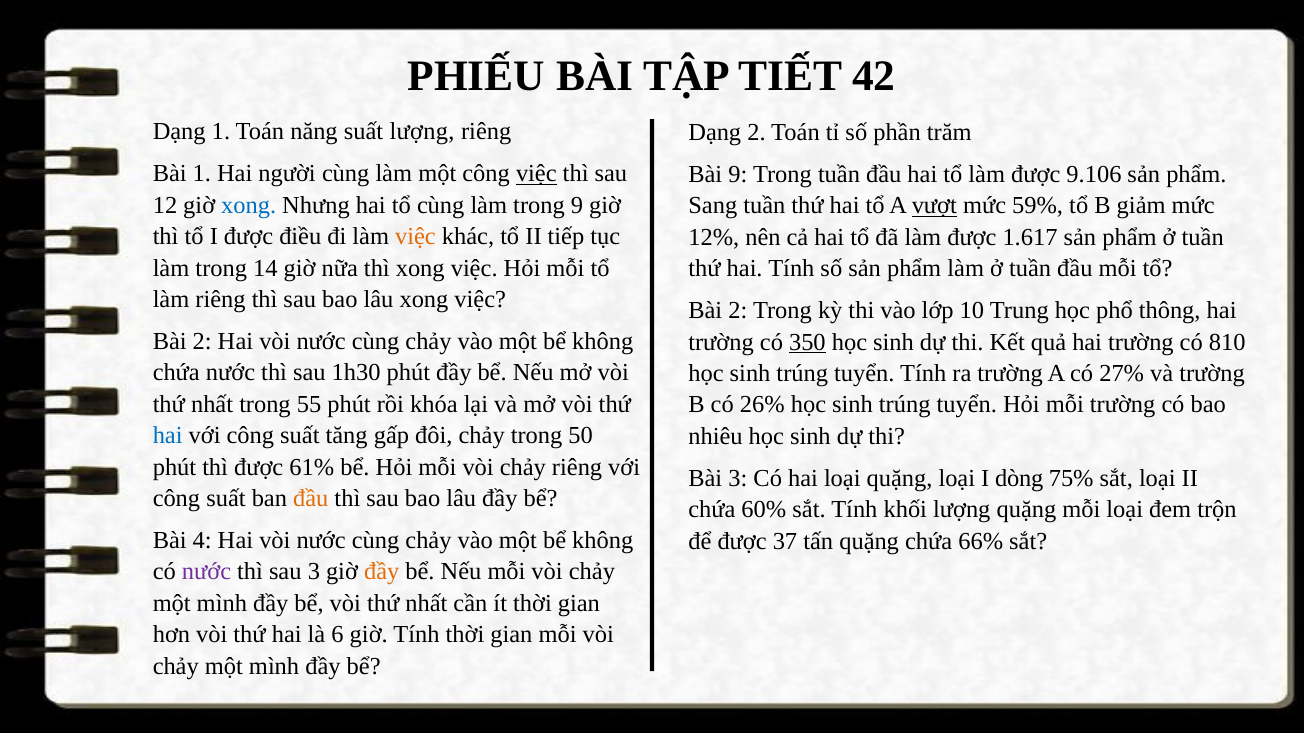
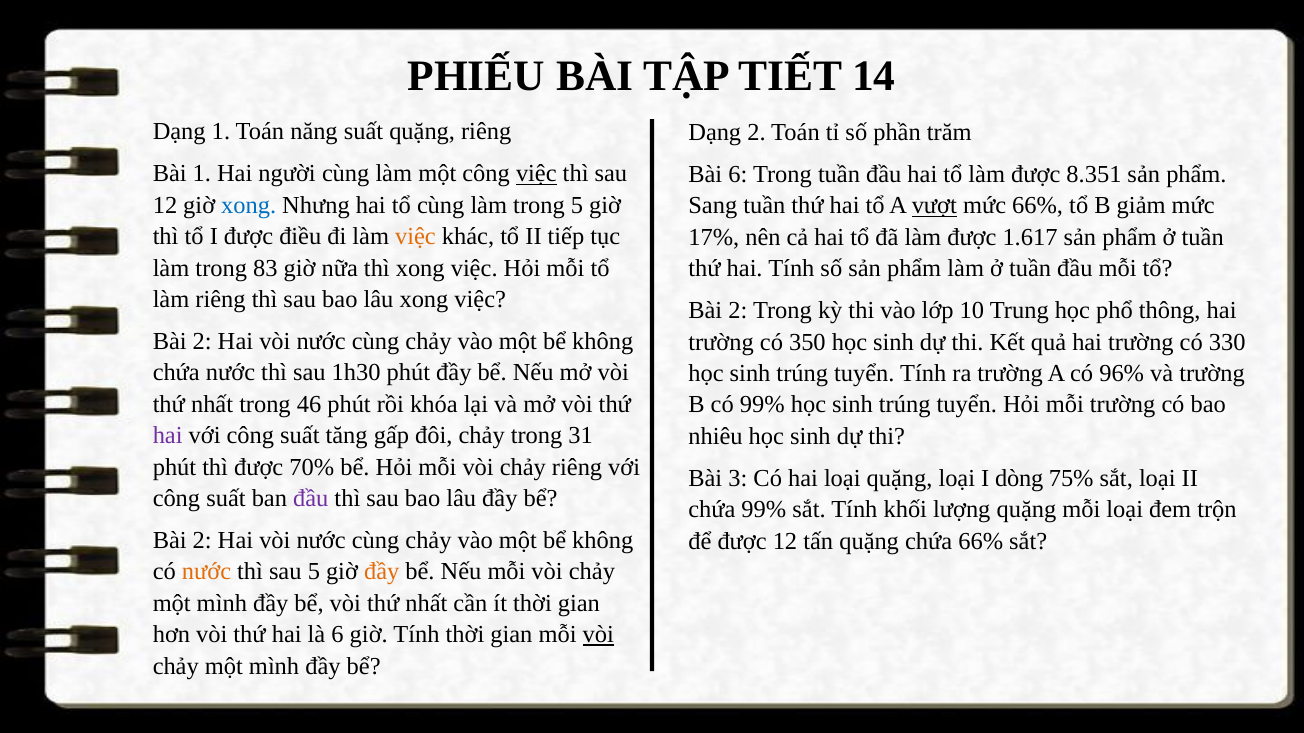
42: 42 -> 14 (874, 76)
suất lượng: lượng -> quặng (422, 132)
Bài 9: 9 -> 6 (738, 175)
9.106: 9.106 -> 8.351 (1094, 175)
trong 9: 9 -> 5 (577, 205)
mức 59%: 59% -> 66% (1038, 206)
12%: 12% -> 17% (714, 237)
14: 14 -> 83 (265, 268)
350 underline: present -> none (807, 342)
810: 810 -> 330 (1227, 342)
27%: 27% -> 96% (1122, 374)
55: 55 -> 46 (309, 405)
có 26%: 26% -> 99% (762, 405)
hai colour: blue -> purple (168, 436)
50: 50 -> 31 (581, 436)
61%: 61% -> 70% (312, 467)
đầu colour: orange -> purple (311, 499)
chứa 60%: 60% -> 99% (764, 510)
4: 4 -> 2 (202, 541)
được 37: 37 -> 12 (785, 541)
nước colour: purple -> orange (207, 572)
sau 3: 3 -> 5 (314, 572)
vòi underline: none -> present (598, 635)
